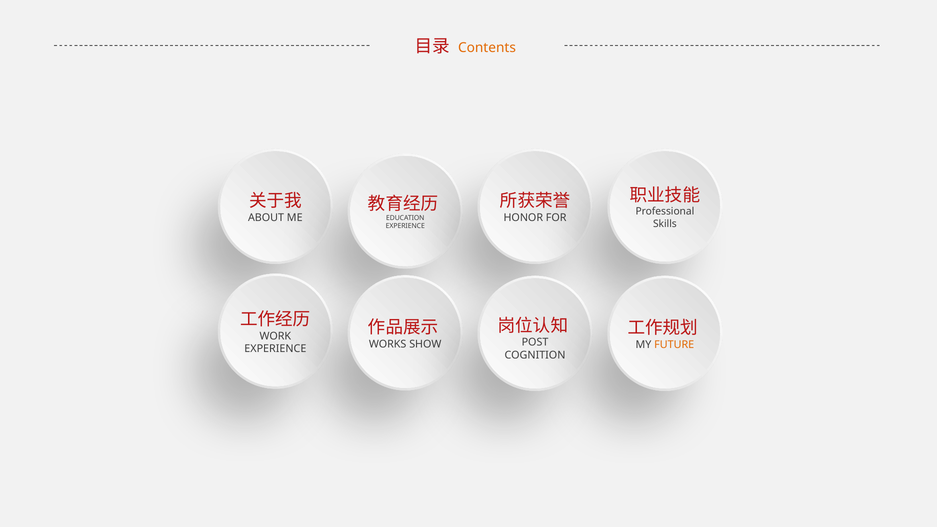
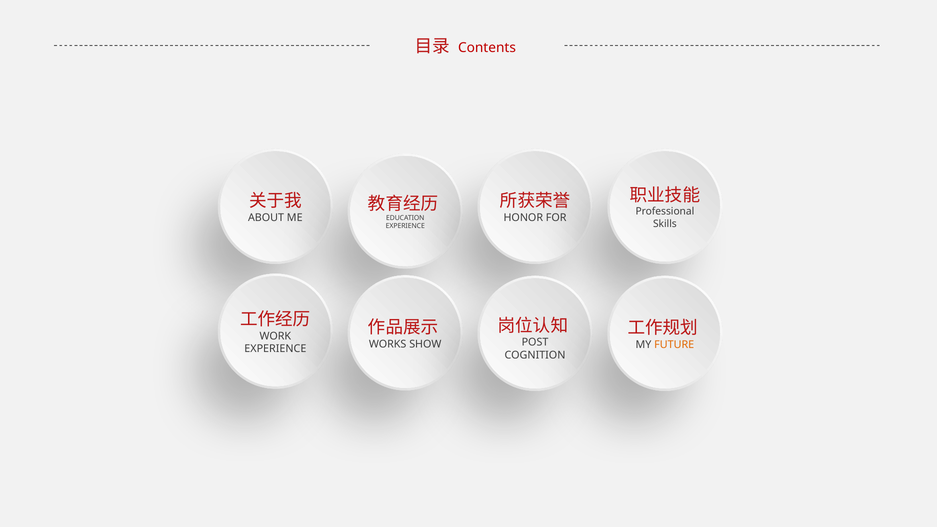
Contents colour: orange -> red (487, 48)
